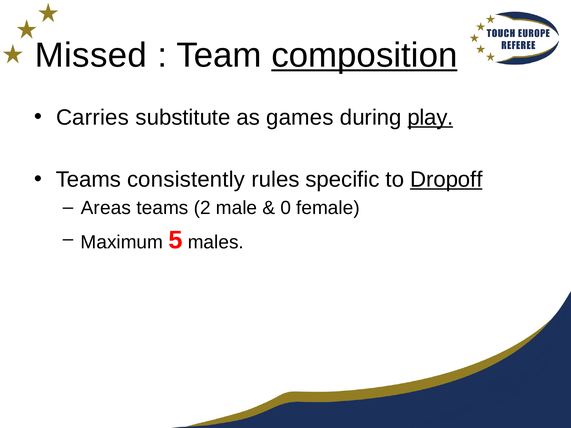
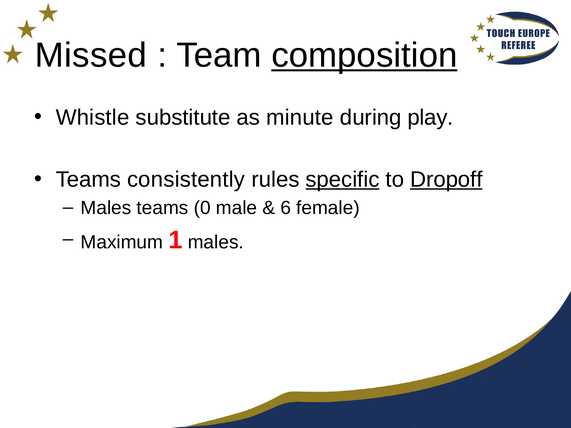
Carries: Carries -> Whistle (93, 118)
games: games -> minute (300, 118)
play underline: present -> none (430, 118)
specific underline: none -> present (343, 180)
Areas: Areas -> Males (106, 208)
2: 2 -> 0 (202, 208)
0: 0 -> 6 (286, 208)
5: 5 -> 1 (175, 240)
